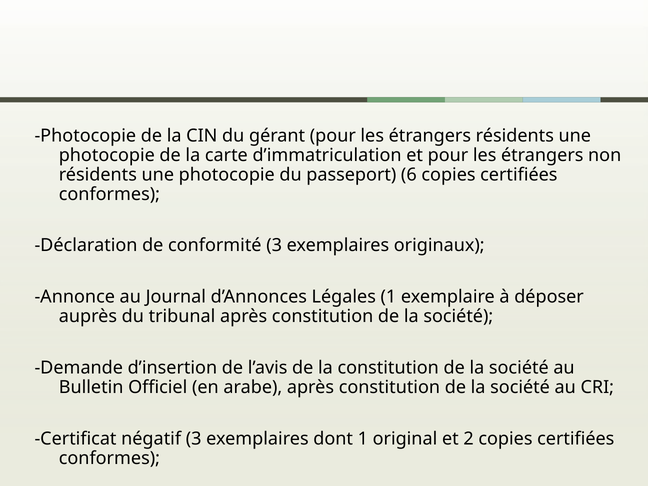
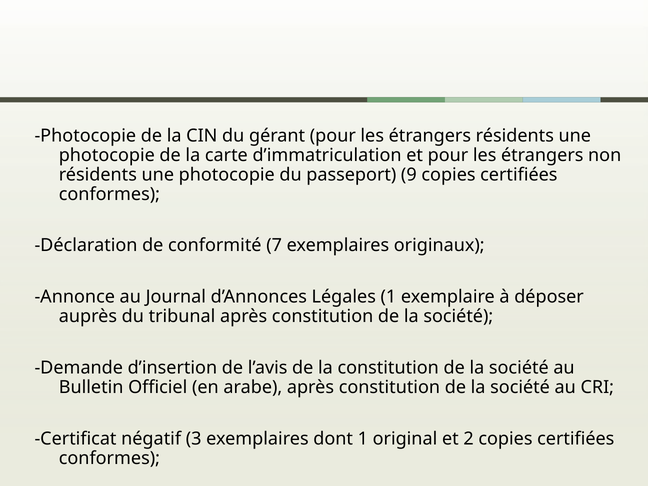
6: 6 -> 9 (409, 175)
conformité 3: 3 -> 7 (274, 246)
